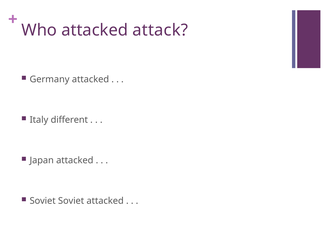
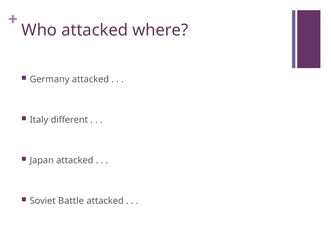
attack: attack -> where (160, 30)
Soviet Soviet: Soviet -> Battle (71, 201)
